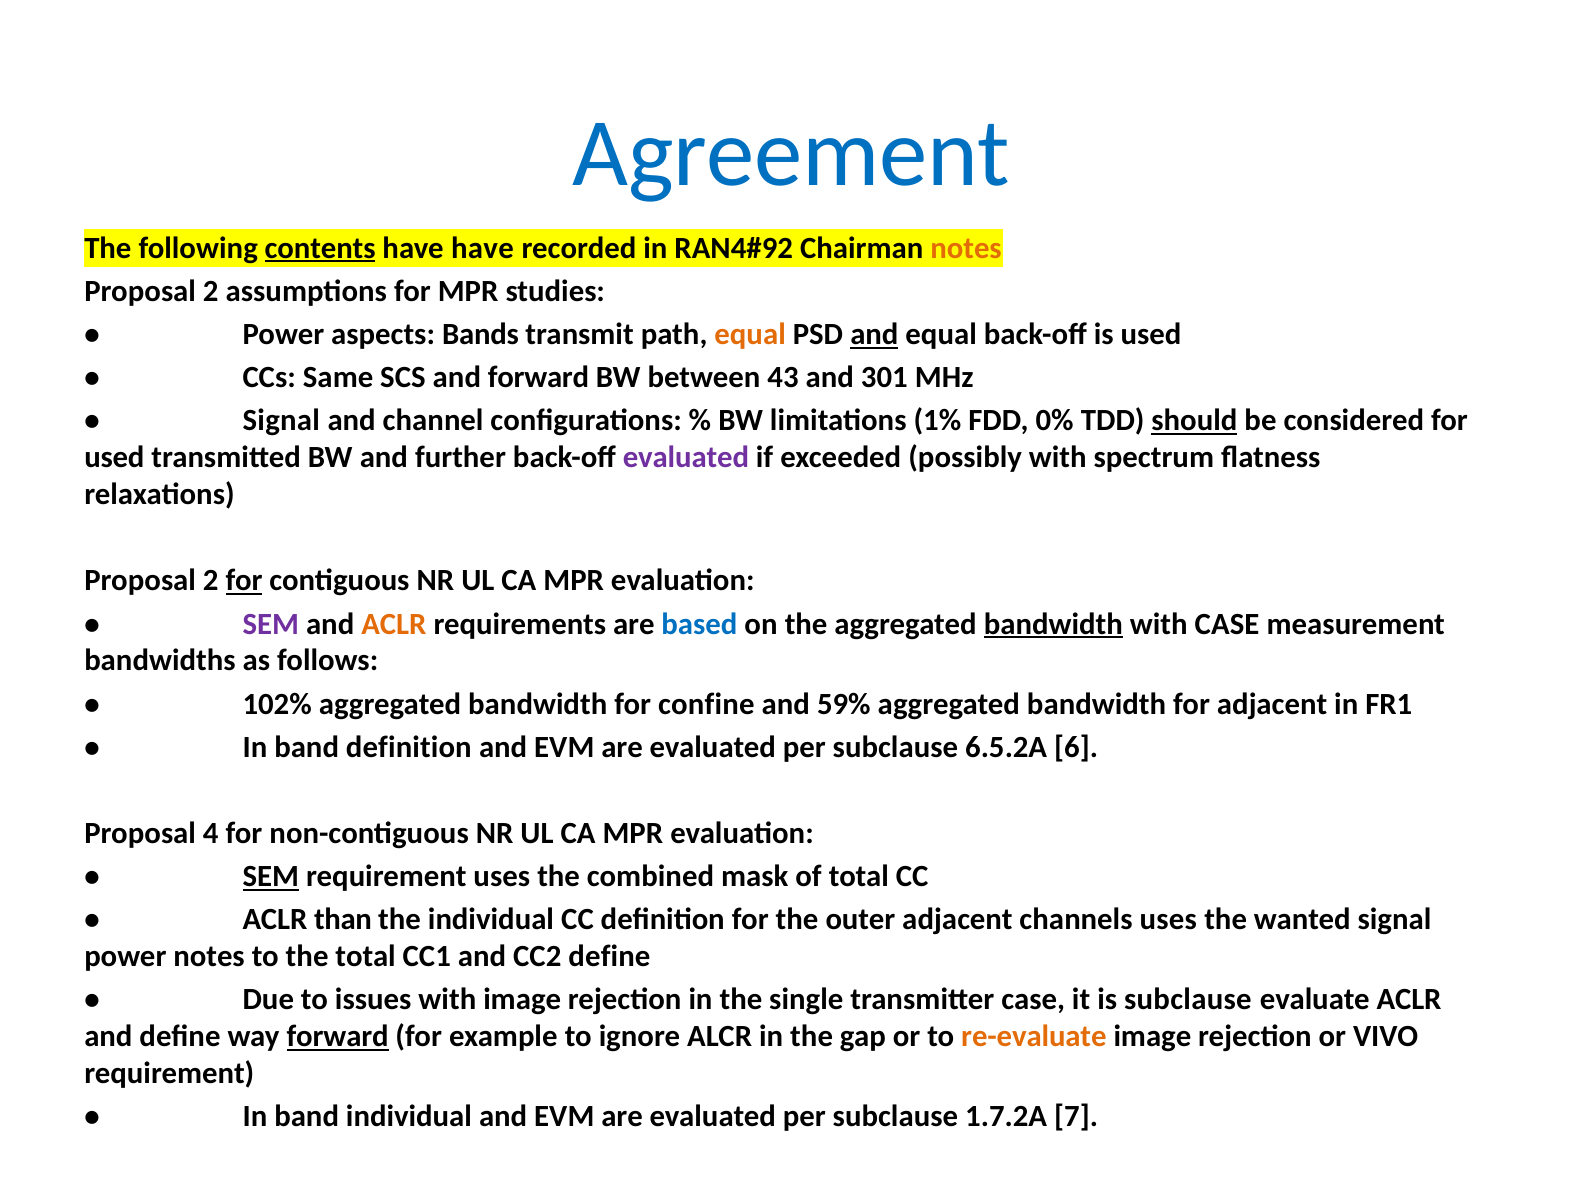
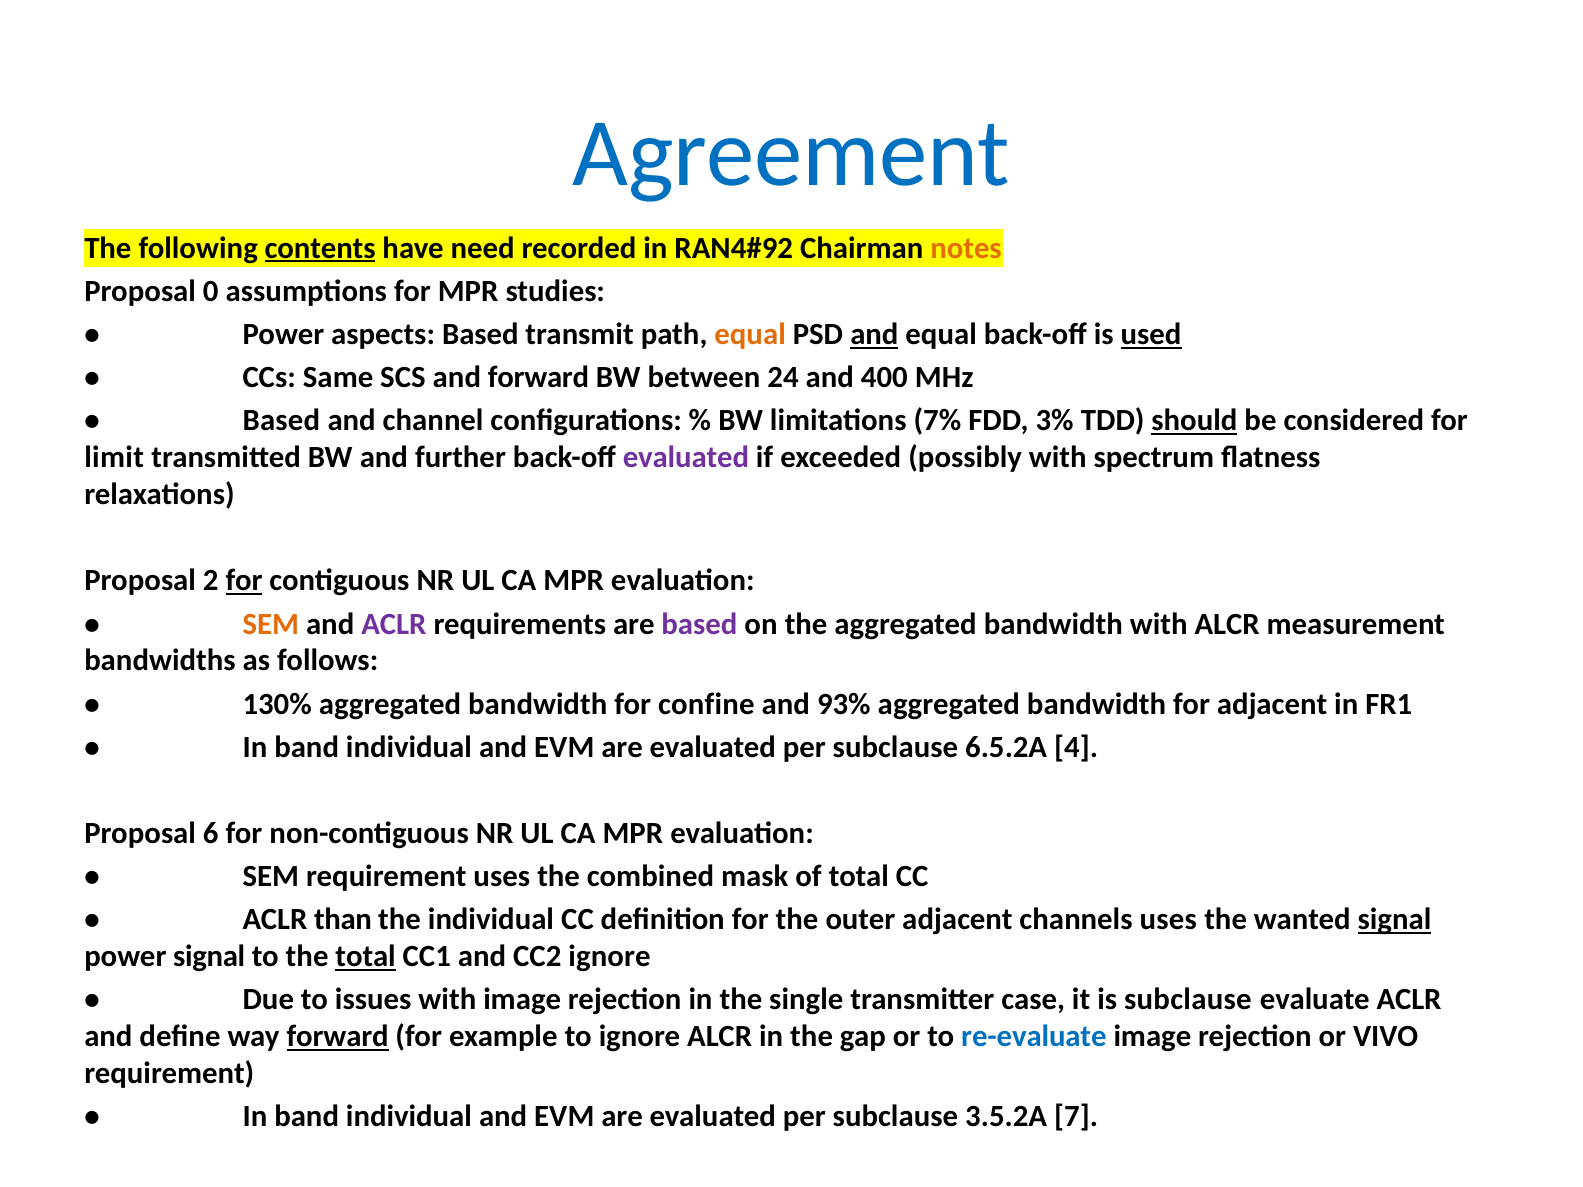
have have: have -> need (483, 248)
2: 2 -> 0 (211, 291)
aspects Bands: Bands -> Based (480, 334)
used underline: none -> present (1151, 334)
43: 43 -> 24 (783, 378)
301: 301 -> 400 (884, 378)
Signal: Signal -> Based (281, 421)
1%: 1% -> 7% (937, 421)
0%: 0% -> 3% (1055, 421)
used: used -> limit (114, 458)
SEM colour: purple -> orange (271, 624)
ACLR colour: orange -> purple (394, 624)
based colour: blue -> purple (699, 624)
bandwidth underline: present -> none (1053, 624)
with CASE: CASE -> ALCR (1227, 624)
102%: 102% -> 130% (277, 704)
59%: 59% -> 93% (844, 704)
definition: definition -> individual (409, 747)
6: 6 -> 4 (1076, 747)
4: 4 -> 6 (211, 833)
SEM underline: present -> none (271, 877)
signal underline: none -> present (1394, 920)
power notes: notes -> signal (209, 957)
total underline: none -> present (366, 957)
CC2 define: define -> ignore (609, 957)
re-evaluate colour: orange -> blue (1034, 1037)
1.7.2A: 1.7.2A -> 3.5.2A (1006, 1117)
